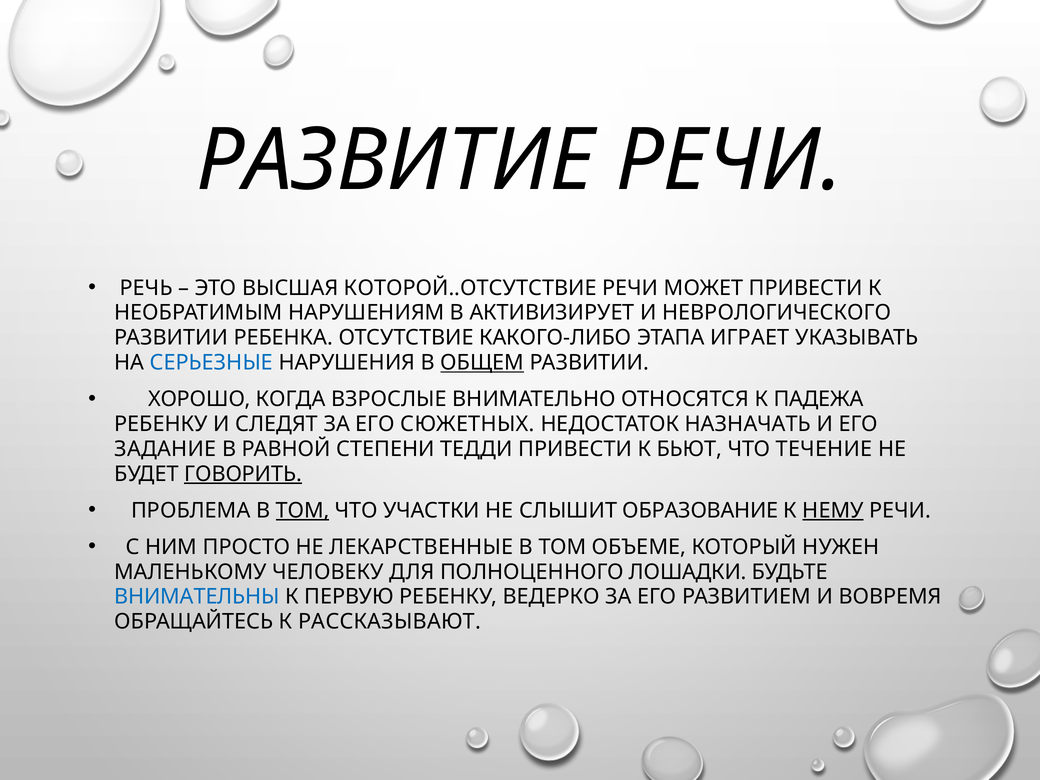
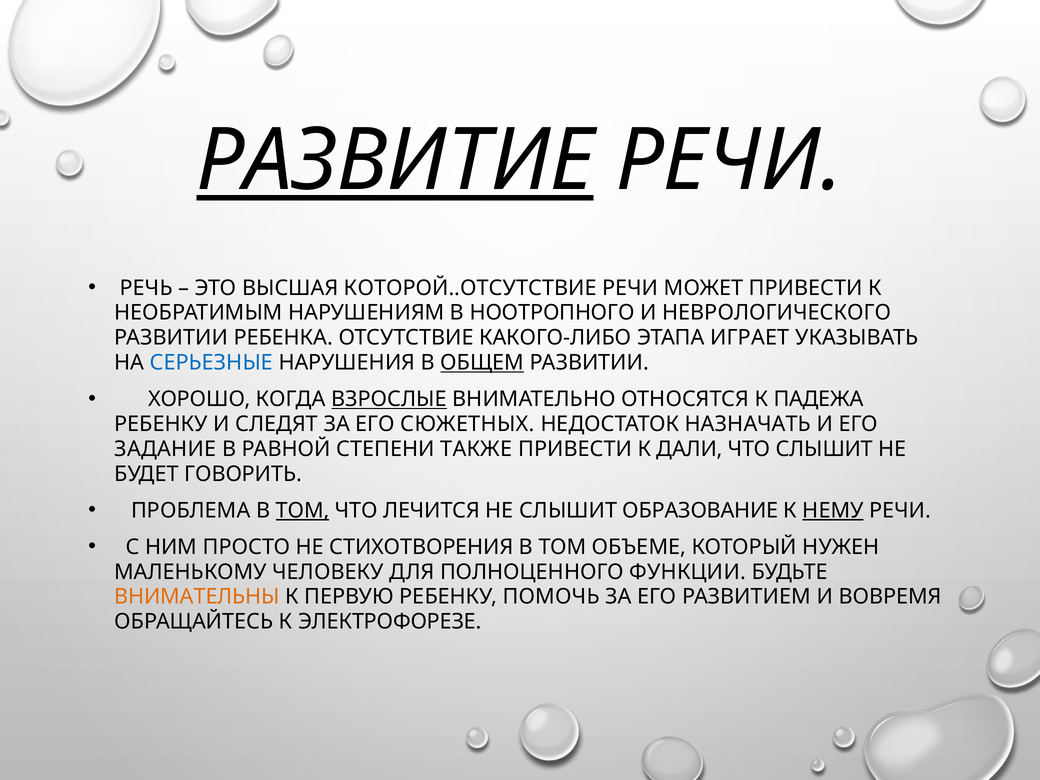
РАЗВИТИЕ underline: none -> present (395, 161)
АКТИВИЗИРУЕТ: АКТИВИЗИРУЕТ -> НООТРОПНОГО (552, 313)
ВЗРОСЛЫЕ underline: none -> present (389, 399)
ТЕДДИ: ТЕДДИ -> ТАКЖЕ (476, 449)
БЬЮТ: БЬЮТ -> ДАЛИ (690, 449)
ЧТО ТЕЧЕНИЕ: ТЕЧЕНИЕ -> СЛЫШИТ (824, 449)
ГОВОРИТЬ underline: present -> none (243, 474)
УЧАСТКИ: УЧАСТКИ -> ЛЕЧИТСЯ (432, 510)
ЛЕКАРСТВЕННЫЕ: ЛЕКАРСТВЕННЫЕ -> СТИХОТВОРЕНИЯ (421, 547)
ЛОШАДКИ: ЛОШАДКИ -> ФУНКЦИИ (688, 572)
ВНИМАТЕЛЬНЫ colour: blue -> orange (197, 597)
ВЕДЕРКО: ВЕДЕРКО -> ПОМОЧЬ (551, 597)
РАССКАЗЫВАЮТ: РАССКАЗЫВАЮТ -> ЭЛЕКТРОФОРЕЗЕ (390, 622)
